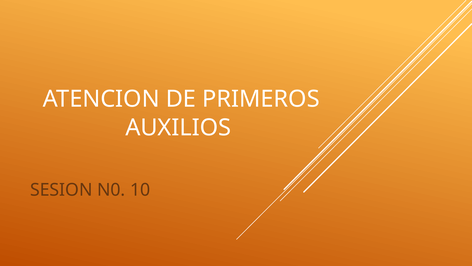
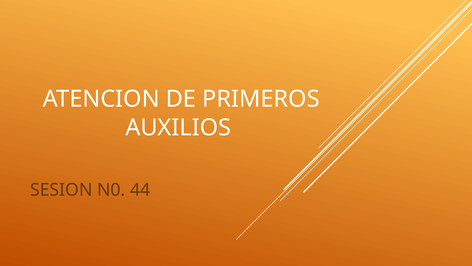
10: 10 -> 44 (140, 190)
